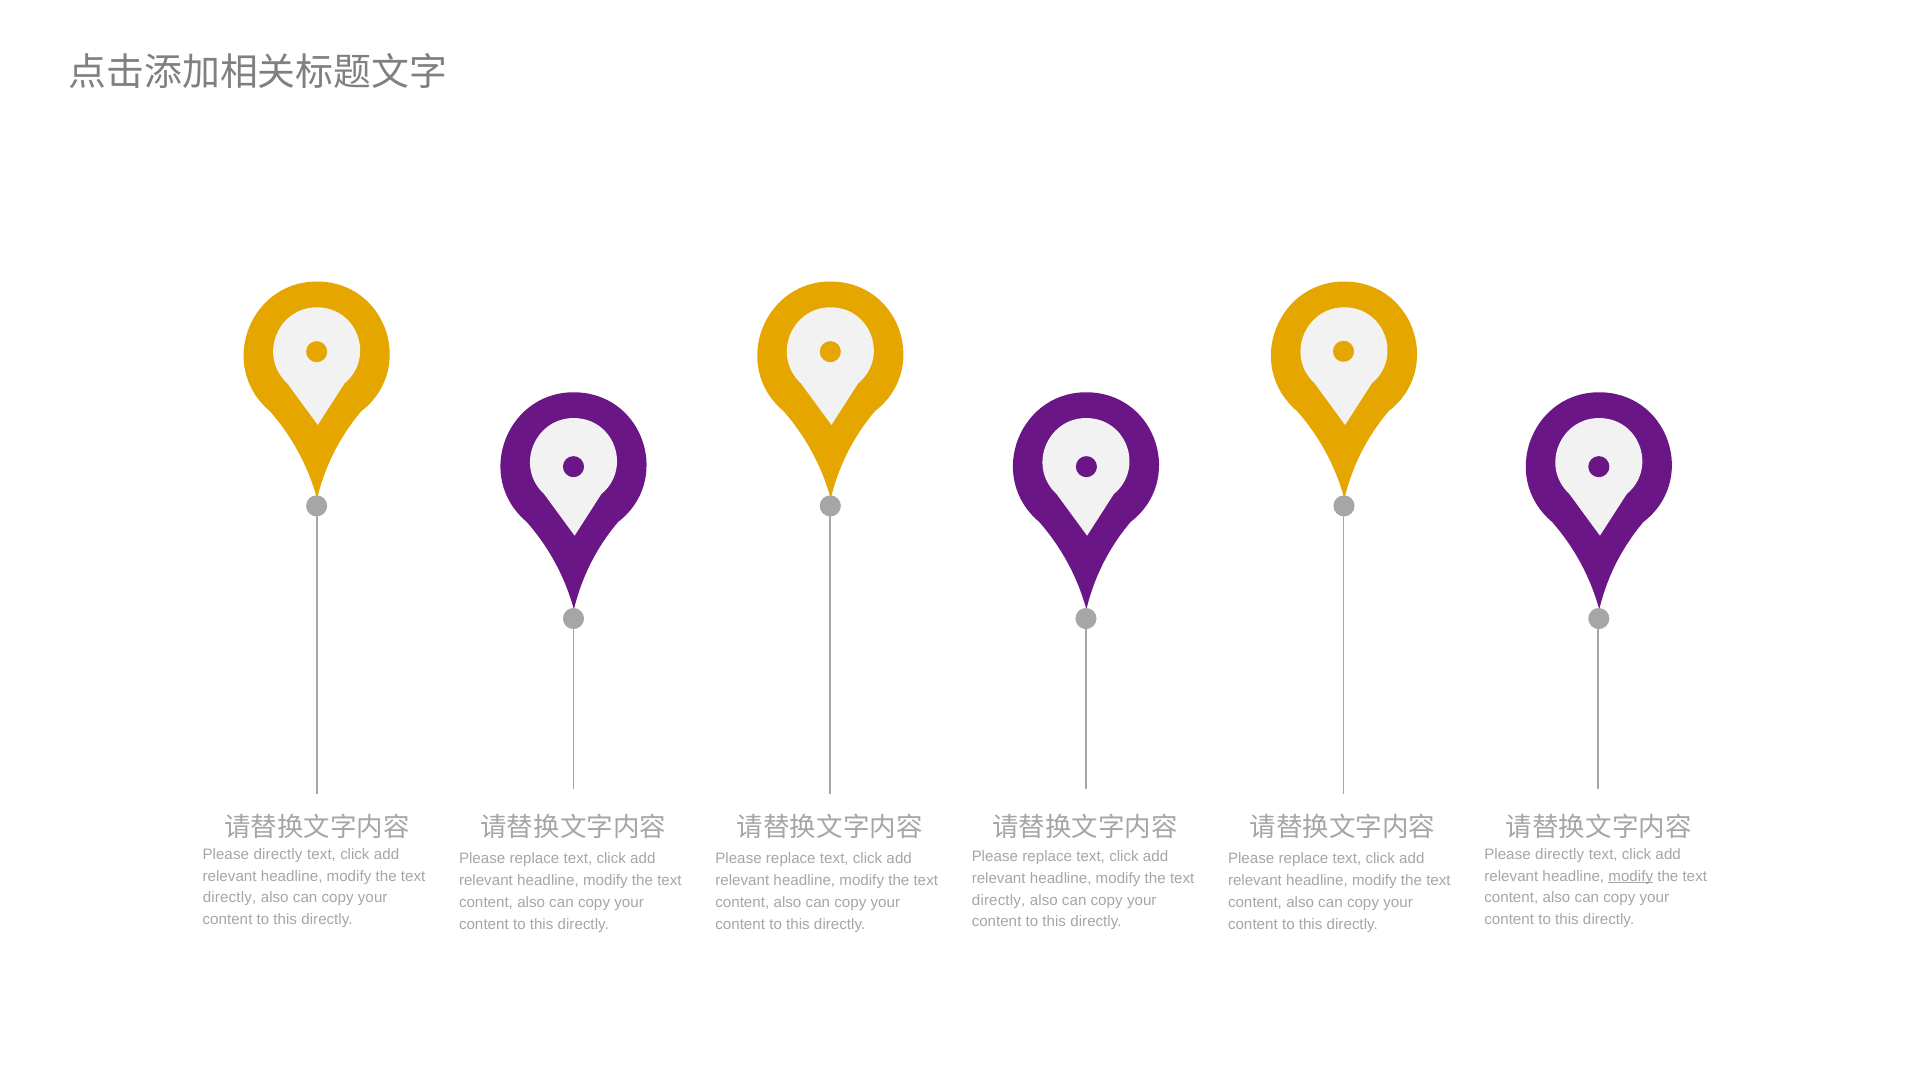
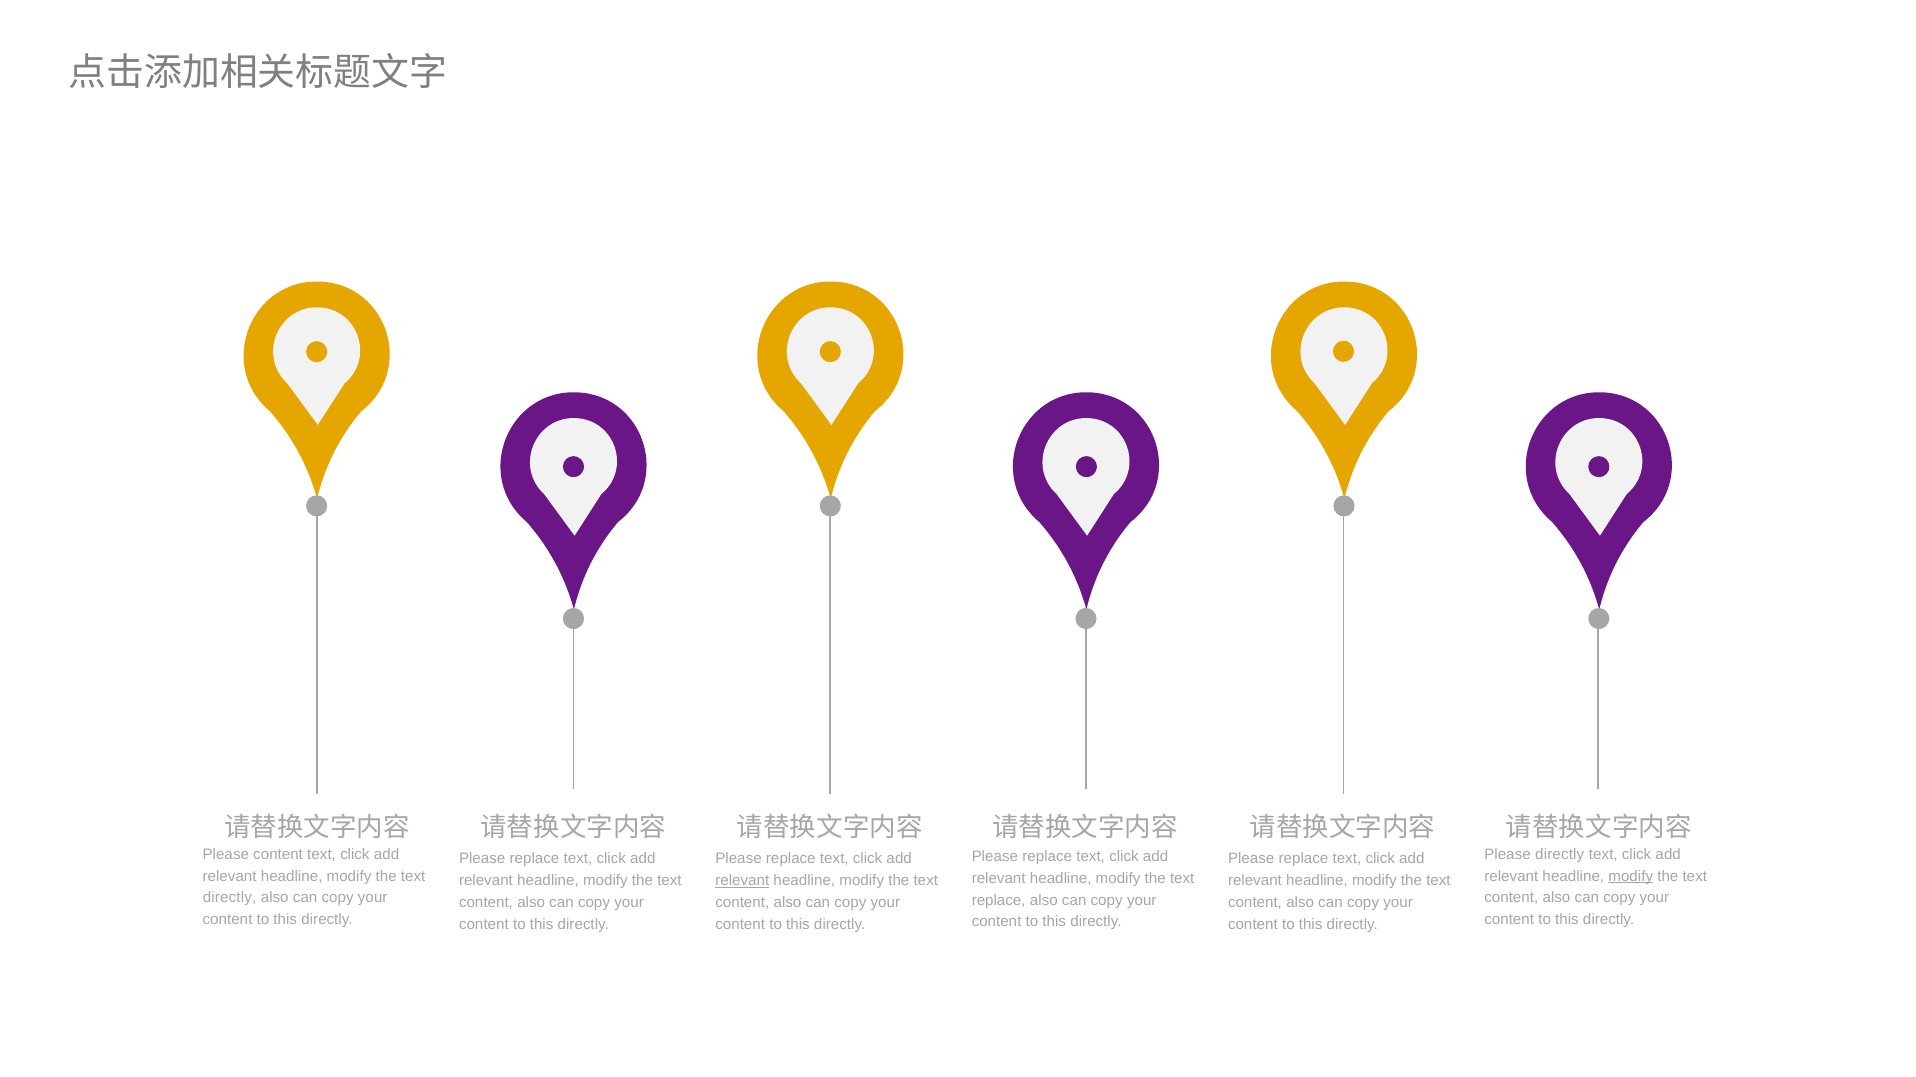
directly: directly -> content (278, 855)
relevant underline: none -> present (742, 881)
directly: directly -> replace (999, 901)
